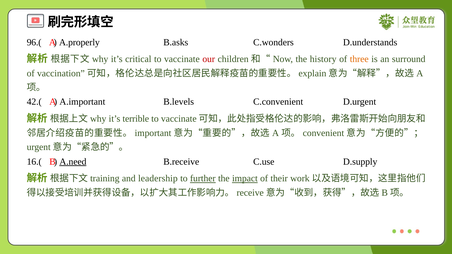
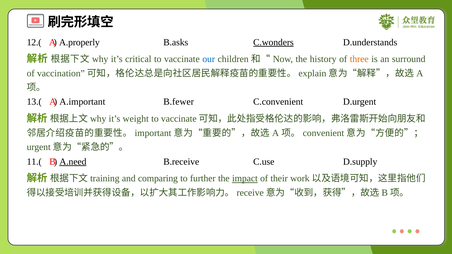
96.(: 96.( -> 12.( (34, 42)
C.wonders underline: none -> present (273, 42)
our colour: red -> blue (209, 59)
42.(: 42.( -> 13.( (34, 102)
B.levels: B.levels -> B.fewer (179, 102)
terrible: terrible -> weight (136, 119)
16.(: 16.( -> 11.( (34, 162)
leadership: leadership -> comparing (158, 179)
further underline: present -> none (203, 179)
